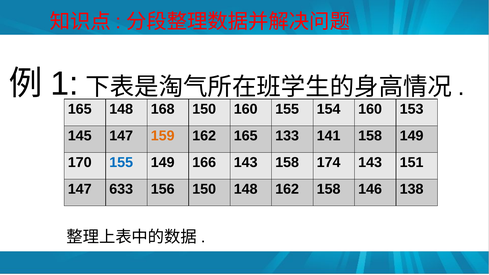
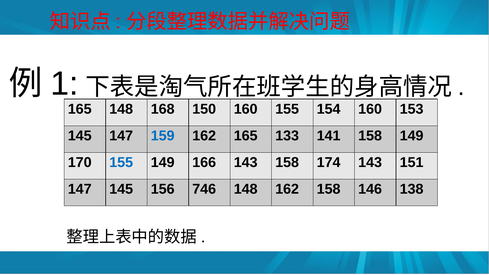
159 colour: orange -> blue (163, 136)
147 633: 633 -> 145 (121, 189)
156 150: 150 -> 746 (204, 189)
